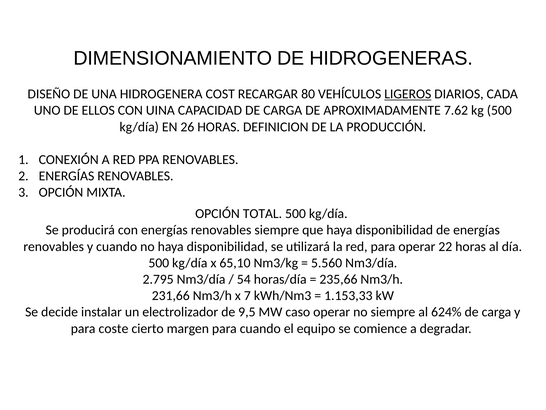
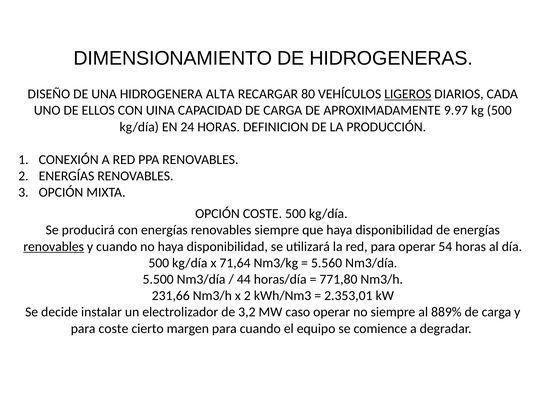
COST: COST -> ALTA (220, 94)
7.62: 7.62 -> 9.97 (456, 110)
26: 26 -> 24 (187, 127)
OPCIÓN TOTAL: TOTAL -> COSTE (262, 213)
renovables underline: none -> present (54, 246)
22: 22 -> 54 (445, 246)
65,10: 65,10 -> 71,64 (235, 263)
2.795: 2.795 -> 5.500 (158, 279)
54: 54 -> 44 (244, 279)
235,66: 235,66 -> 771,80 (338, 279)
x 7: 7 -> 2 (247, 295)
1.153,33: 1.153,33 -> 2.353,01 (348, 295)
9,5: 9,5 -> 3,2 (247, 312)
624%: 624% -> 889% (446, 312)
